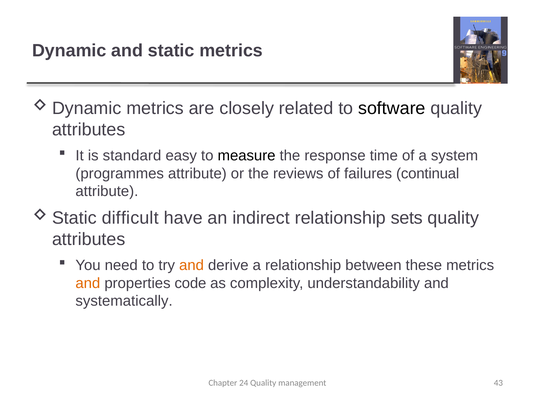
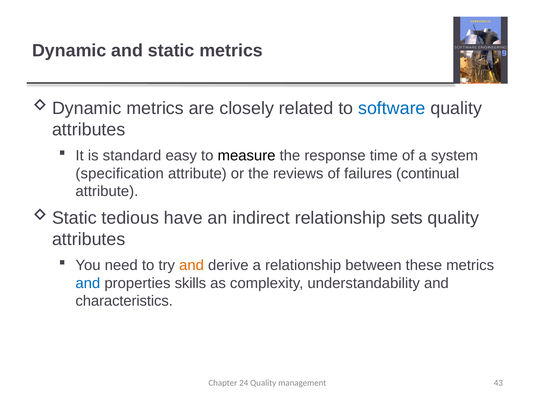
software colour: black -> blue (392, 108)
programmes: programmes -> specification (120, 174)
difficult: difficult -> tedious (130, 218)
and colour: orange -> blue (88, 283)
code: code -> skills (190, 283)
systematically: systematically -> characteristics (124, 301)
